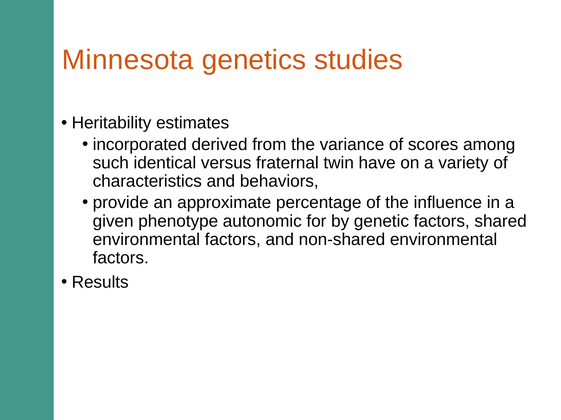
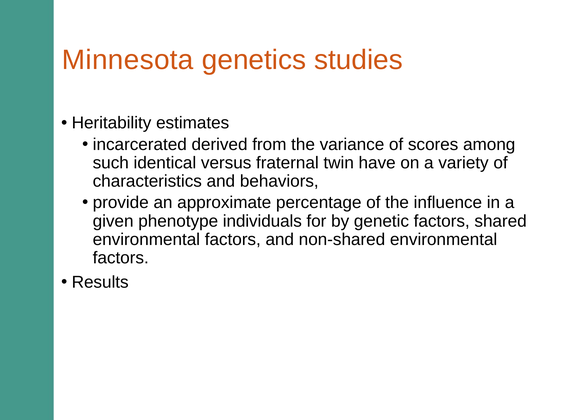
incorporated: incorporated -> incarcerated (140, 145)
autonomic: autonomic -> individuals (262, 221)
